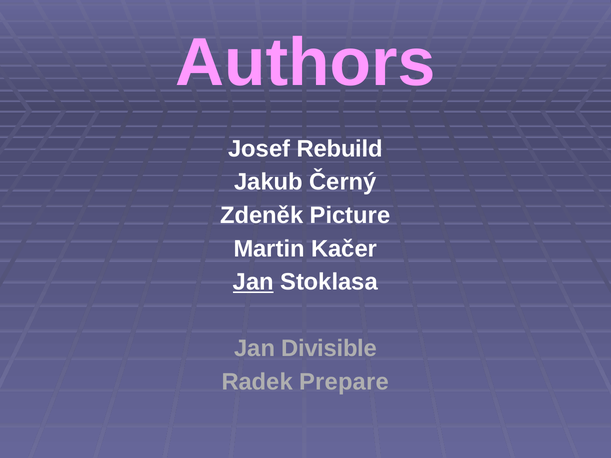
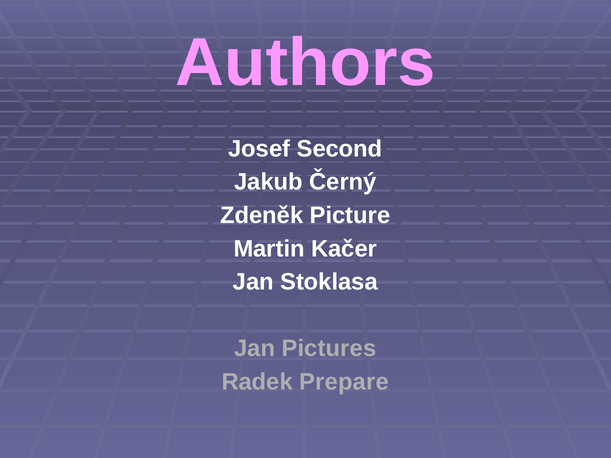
Rebuild: Rebuild -> Second (340, 149)
Jan underline: present -> none (253, 282)
Divisible: Divisible -> Pictures (329, 349)
